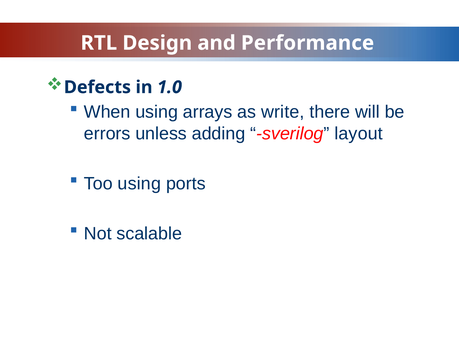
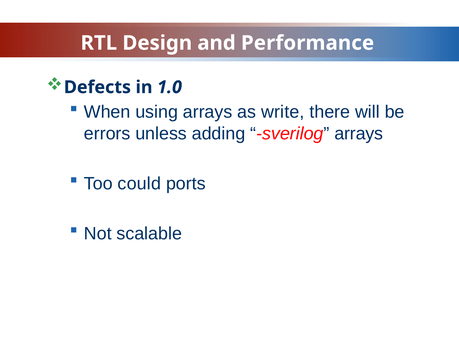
sverilog layout: layout -> arrays (359, 134)
Too using: using -> could (139, 184)
